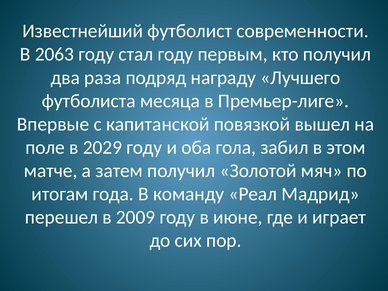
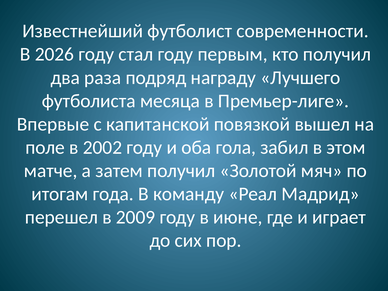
2063: 2063 -> 2026 (54, 54)
2029: 2029 -> 2002 (102, 147)
